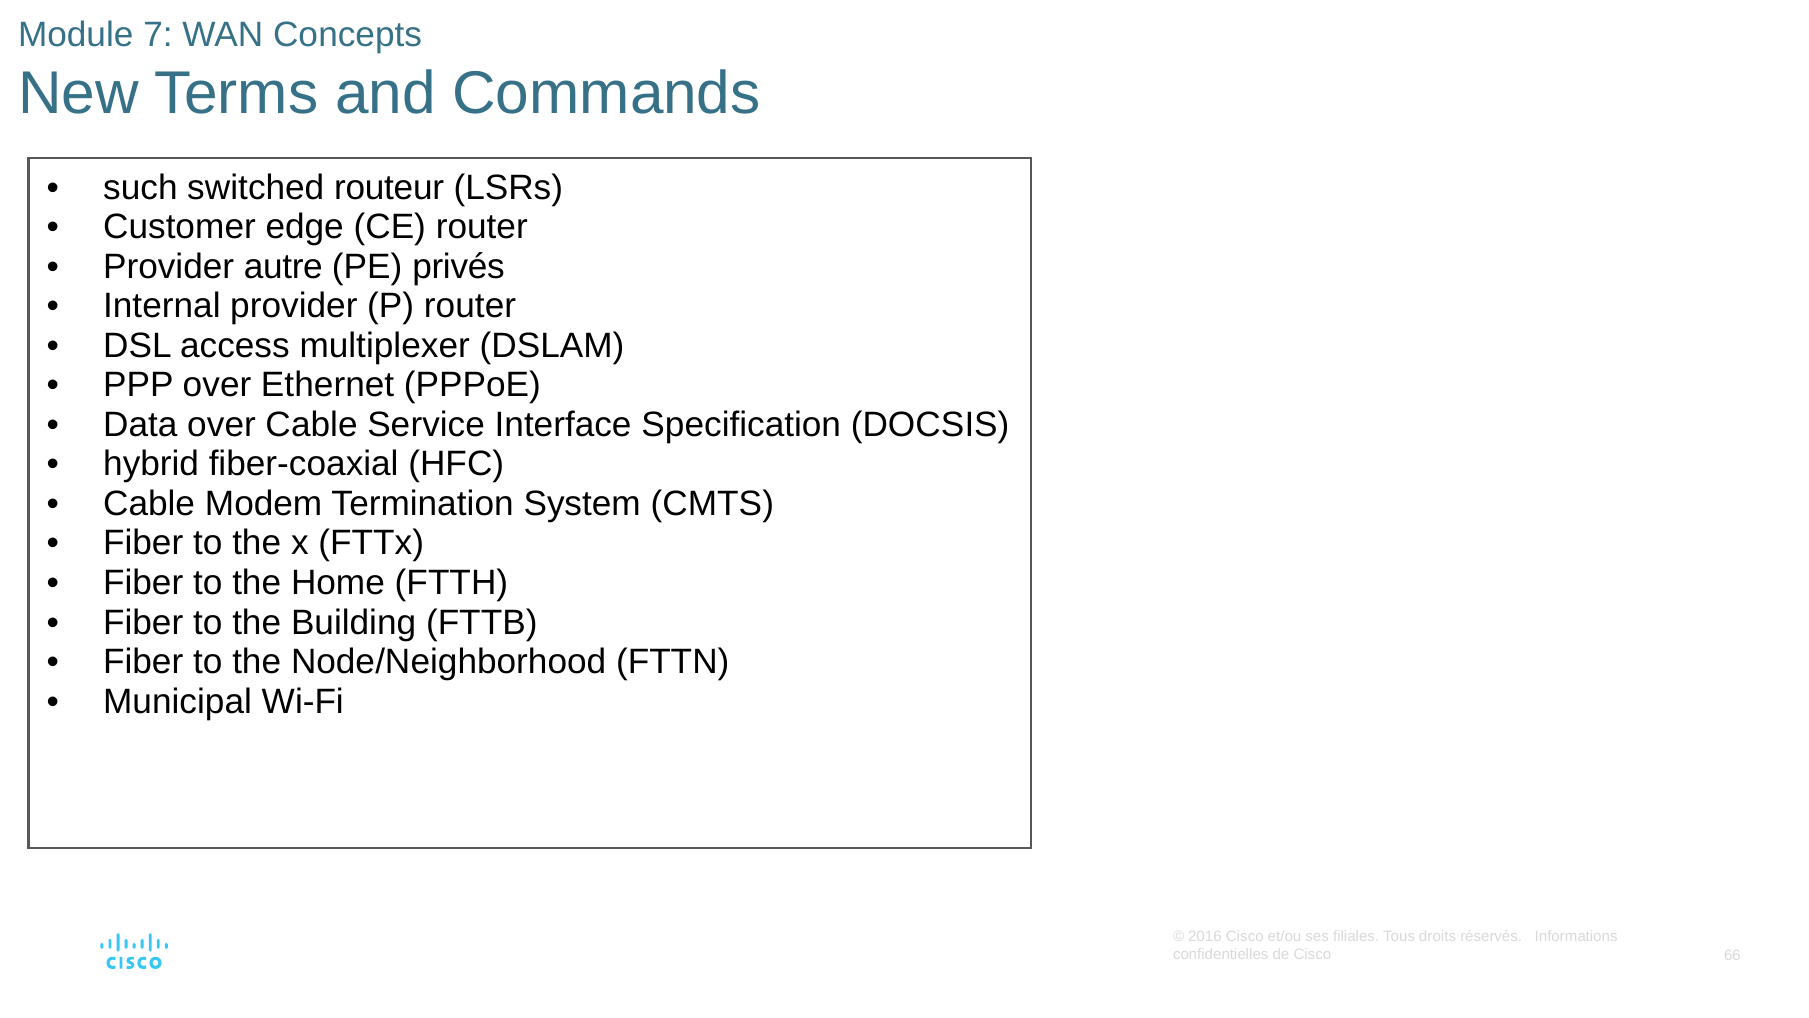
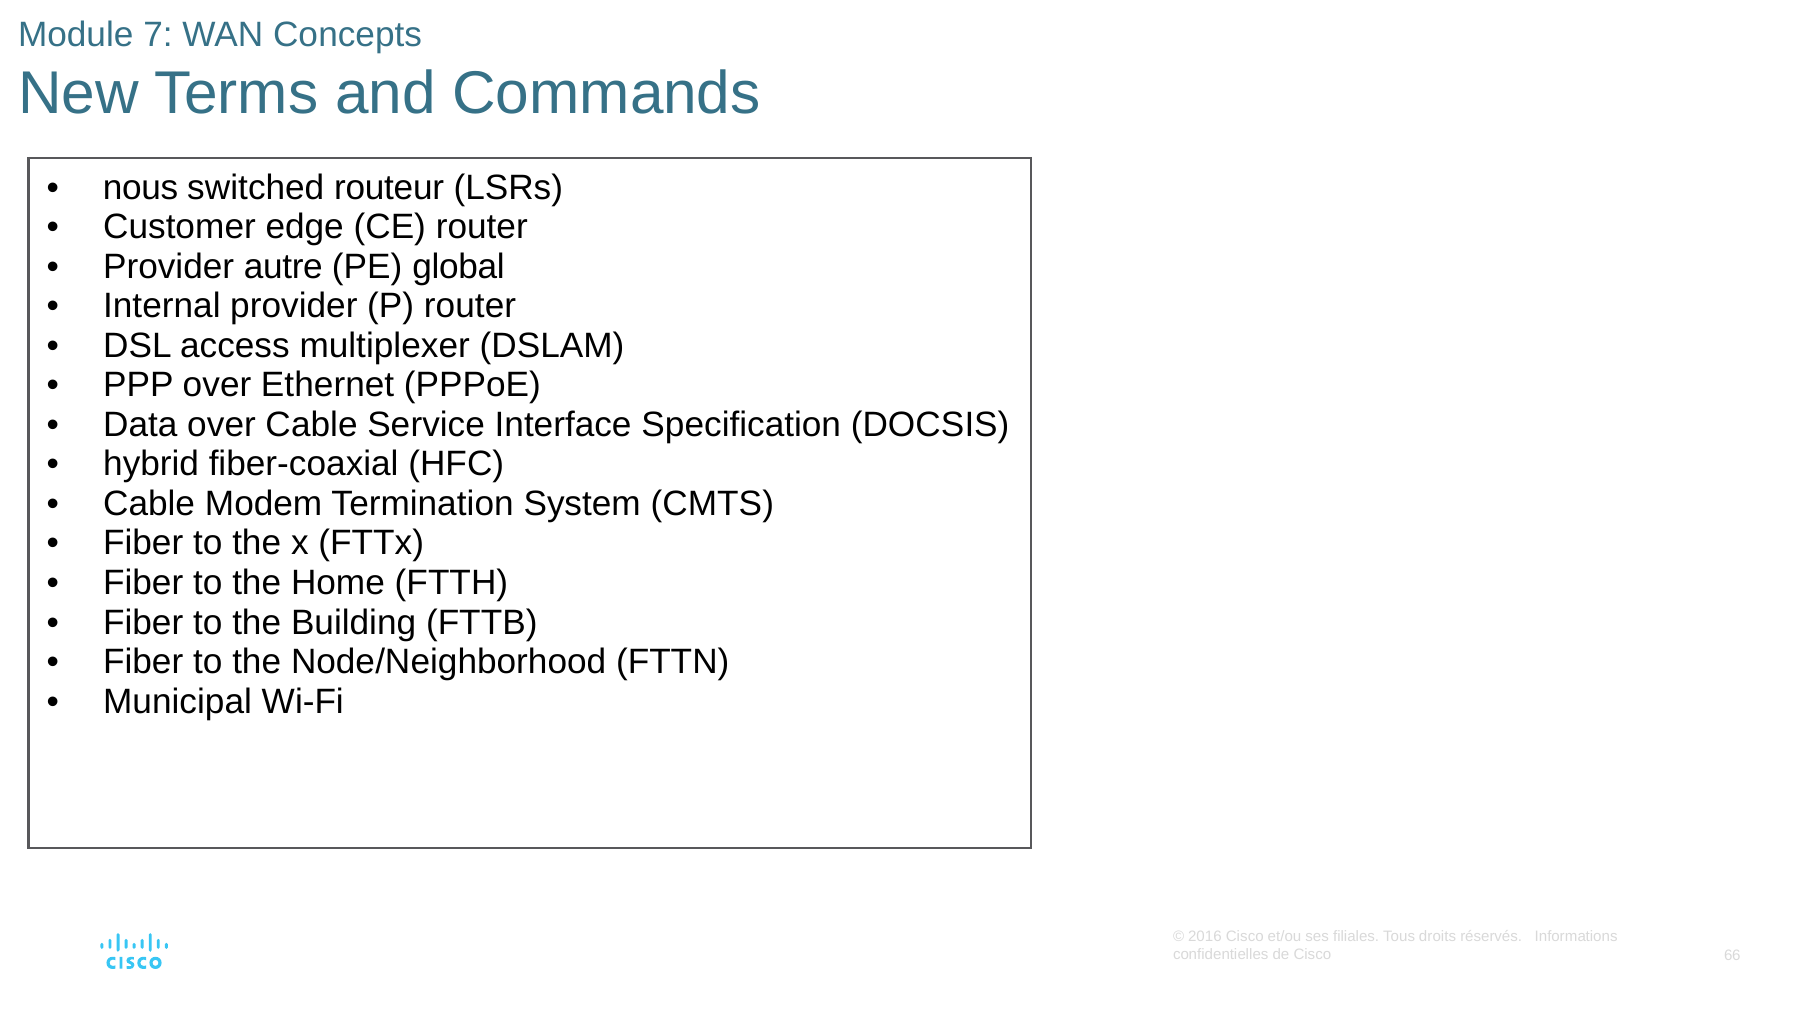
such: such -> nous (141, 187)
privés: privés -> global (458, 266)
